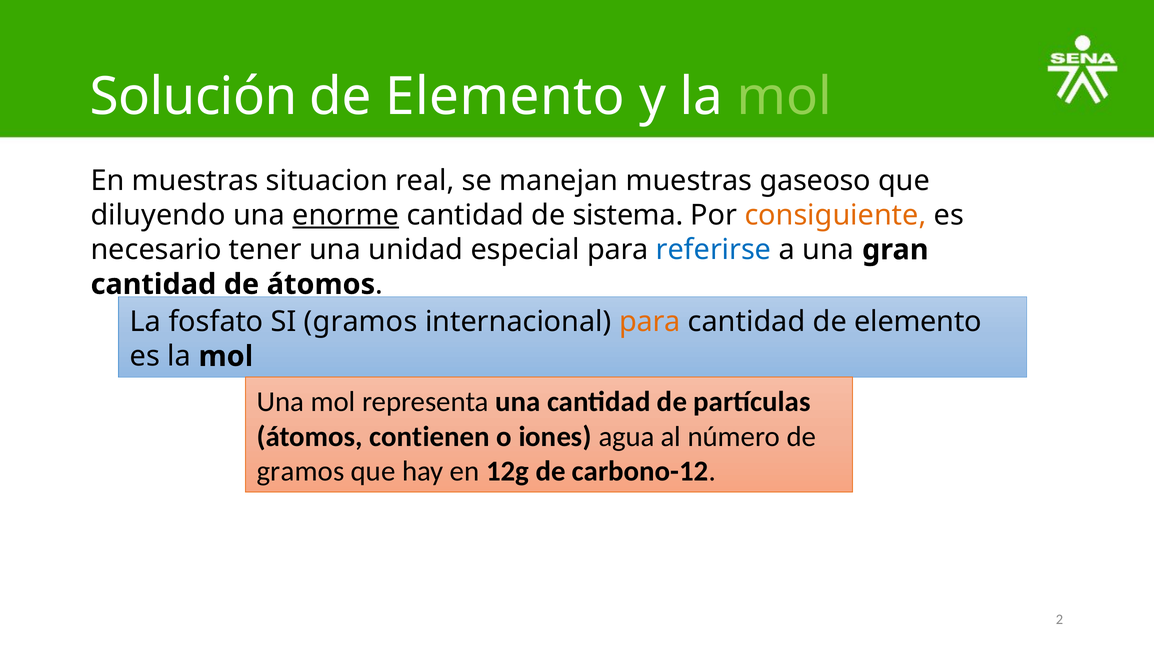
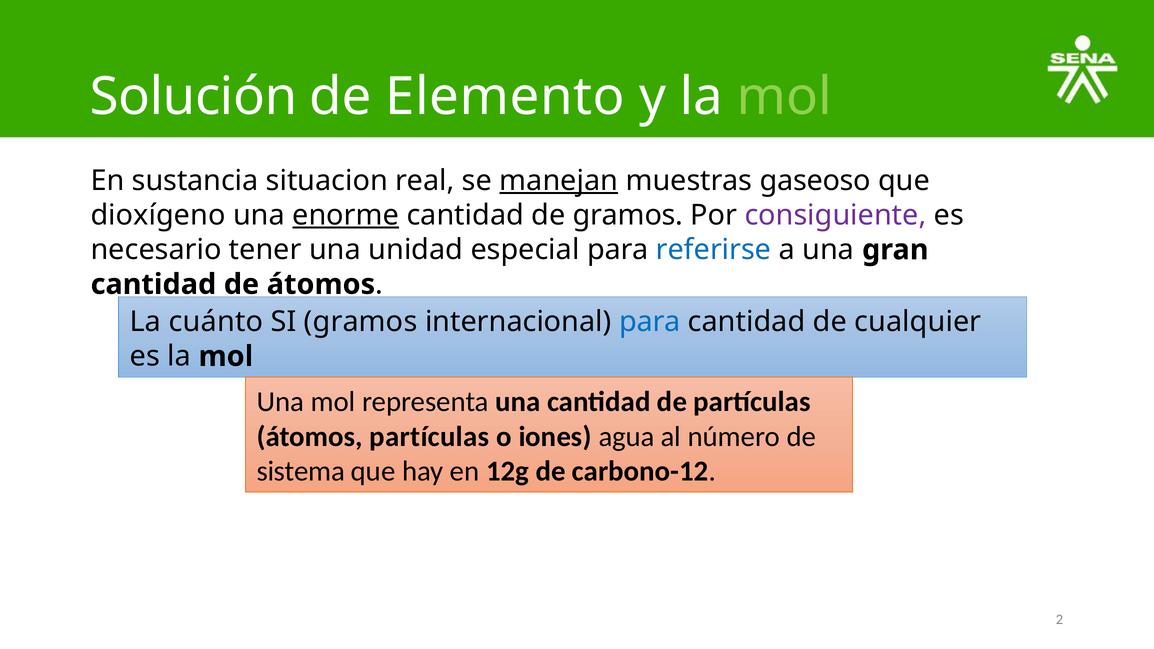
En muestras: muestras -> sustancia (195, 181)
manejan underline: none -> present (559, 181)
diluyendo: diluyendo -> dioxígeno (158, 215)
de sistema: sistema -> gramos (628, 215)
consiguiente colour: orange -> purple (835, 215)
fosfato: fosfato -> cuánto (216, 322)
para colour: orange -> blue (650, 322)
cantidad de elemento: elemento -> cualquier (918, 322)
átomos contienen: contienen -> partículas (429, 437)
gramos: gramos -> sistema (301, 471)
